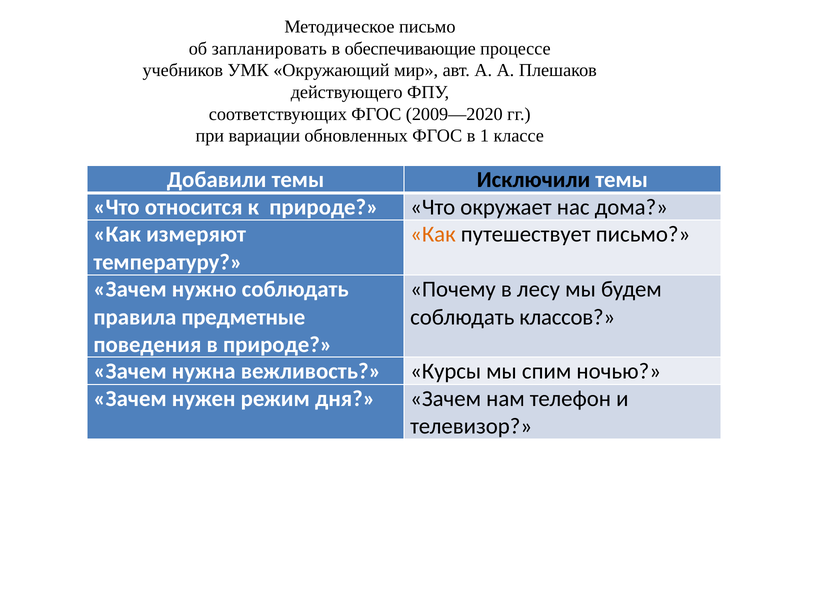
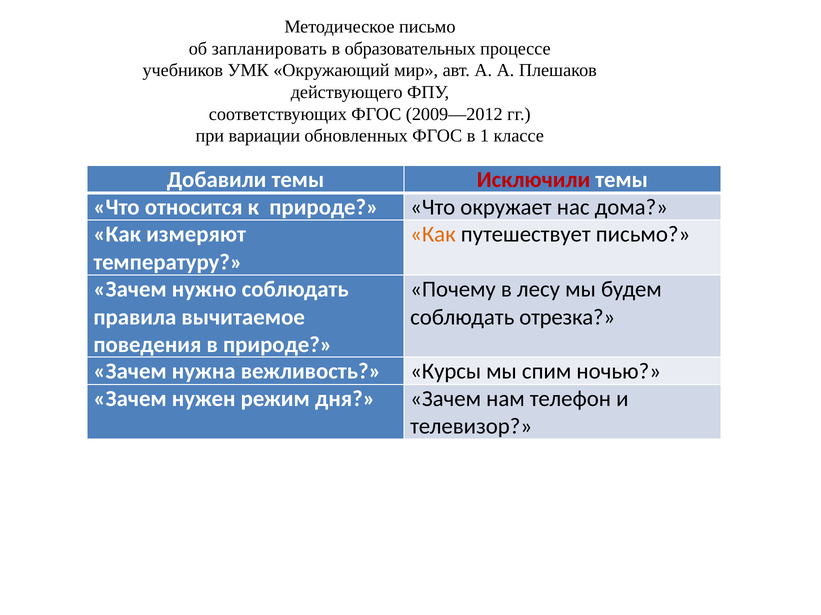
обеспечивающие: обеспечивающие -> образовательных (410, 49)
2009—2020: 2009—2020 -> 2009—2012 (454, 114)
Исключили colour: black -> red (534, 180)
предметные: предметные -> вычитаемое (243, 317)
классов: классов -> отрезка (567, 317)
